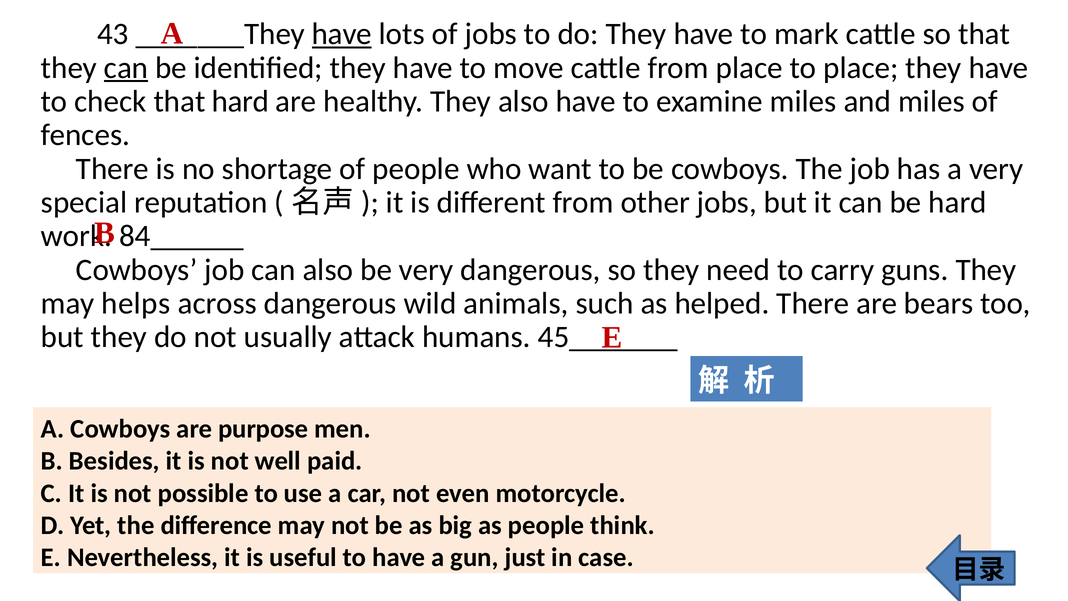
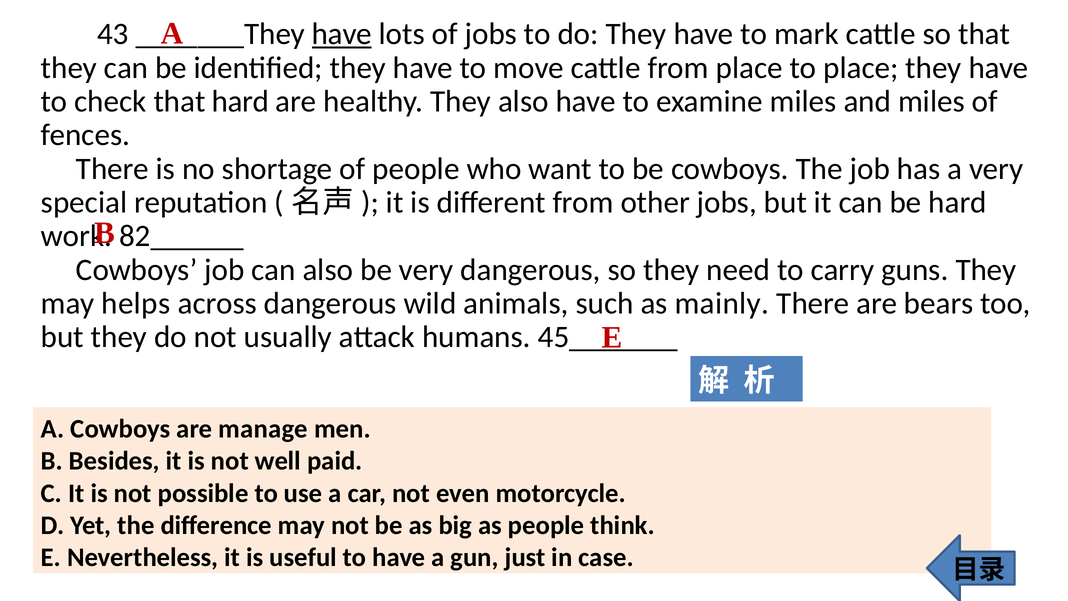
can underline: present -> none (126, 68)
84______: 84______ -> 82______ (181, 236)
helped: helped -> mainly (722, 303)
purpose: purpose -> manage (263, 429)
